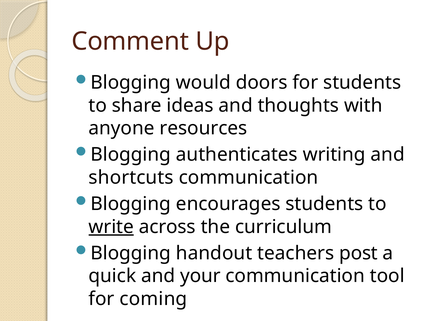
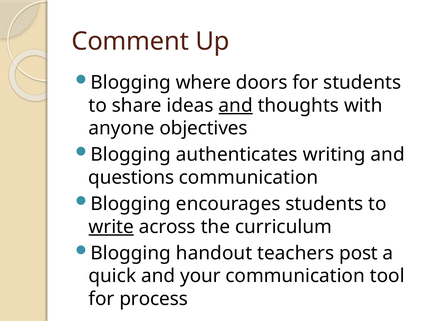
would: would -> where (203, 83)
and underline: none -> present (236, 105)
resources: resources -> objectives (204, 128)
shortcuts: shortcuts -> questions (131, 178)
coming: coming -> process (154, 299)
